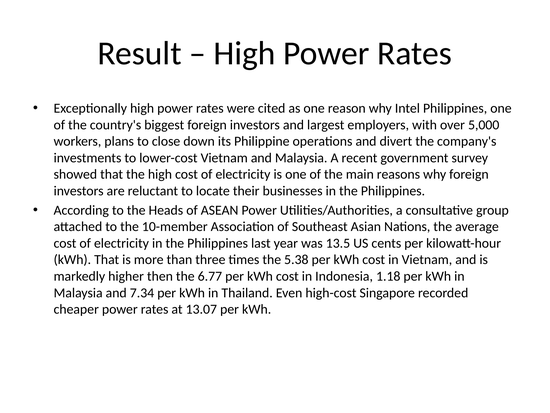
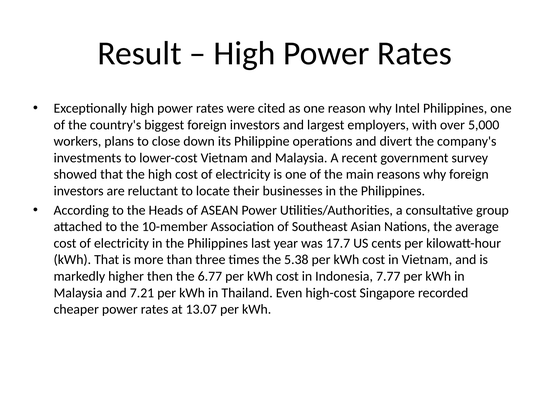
13.5: 13.5 -> 17.7 (338, 243)
1.18: 1.18 -> 7.77 (388, 276)
7.34: 7.34 -> 7.21 (142, 292)
